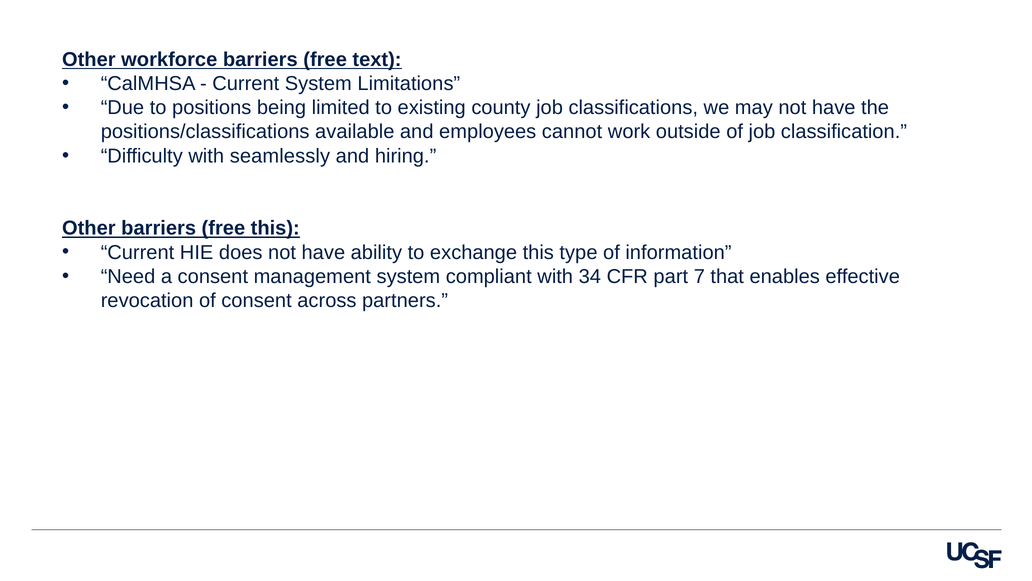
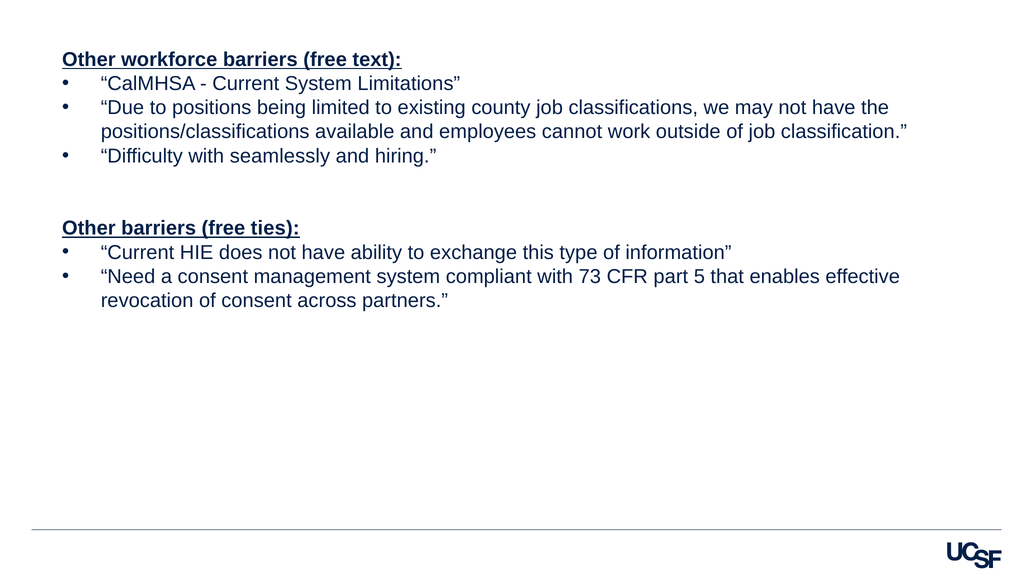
free this: this -> ties (275, 228)
34: 34 -> 73 (590, 276)
7: 7 -> 5 (699, 276)
